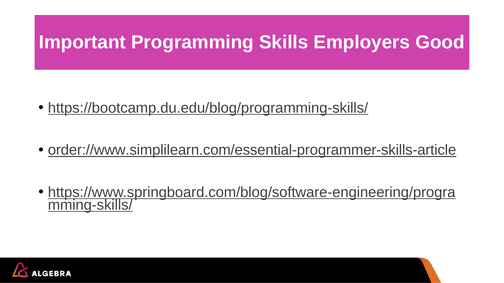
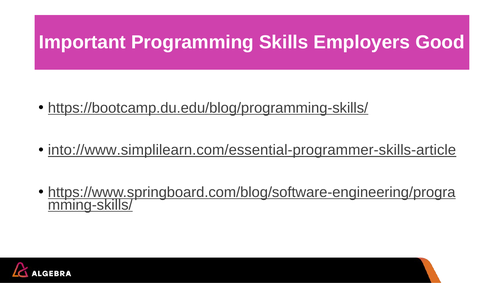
order://www.simplilearn.com/essential-programmer-skills-article: order://www.simplilearn.com/essential-programmer-skills-article -> into://www.simplilearn.com/essential-programmer-skills-article (252, 150)
